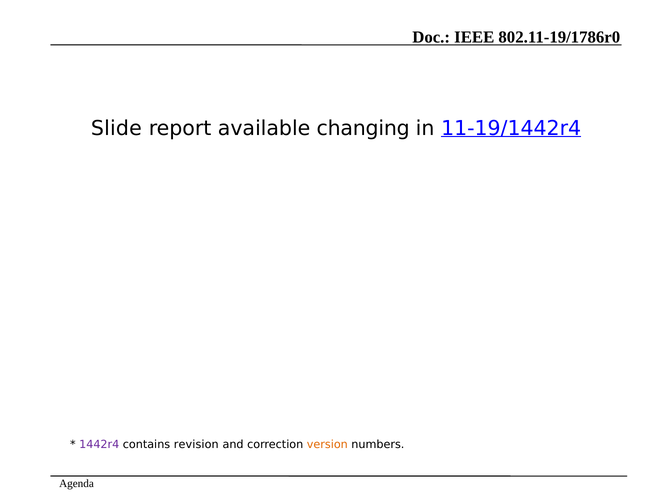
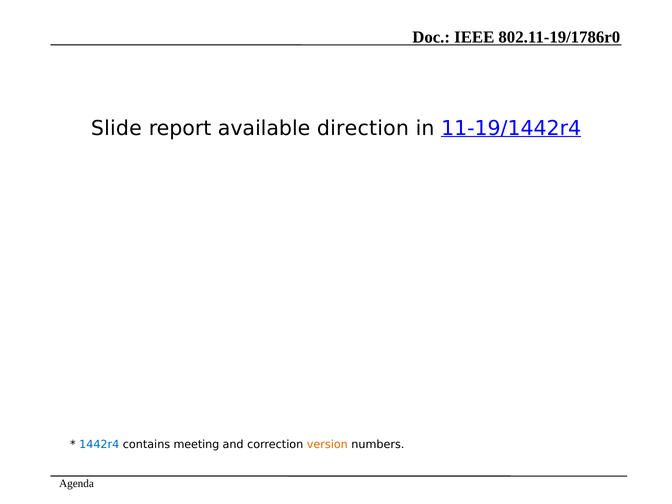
changing: changing -> direction (363, 129)
1442r4 colour: purple -> blue (99, 445)
revision: revision -> meeting (196, 445)
